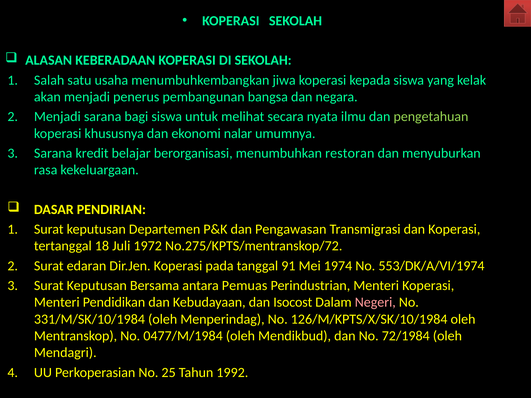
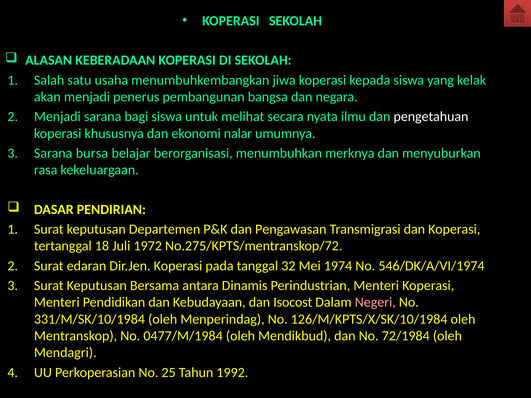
pengetahuan colour: light green -> white (431, 117)
kredit: kredit -> bursa (92, 153)
restoran: restoran -> merknya (350, 153)
91: 91 -> 32 (288, 266)
553/DK/A/VI/1974: 553/DK/A/VI/1974 -> 546/DK/A/VI/1974 (431, 266)
Pemuas: Pemuas -> Dinamis (245, 286)
